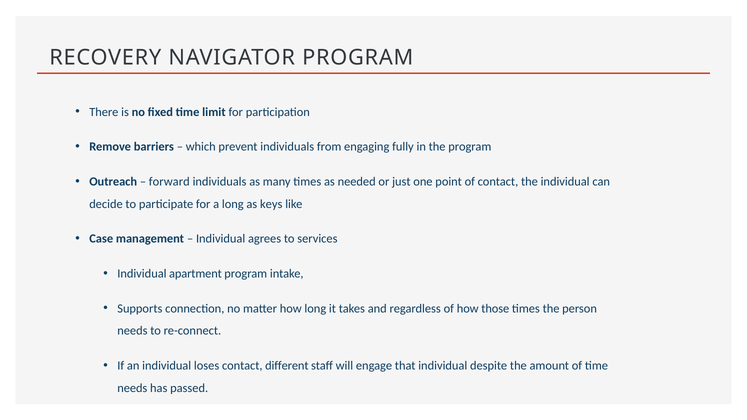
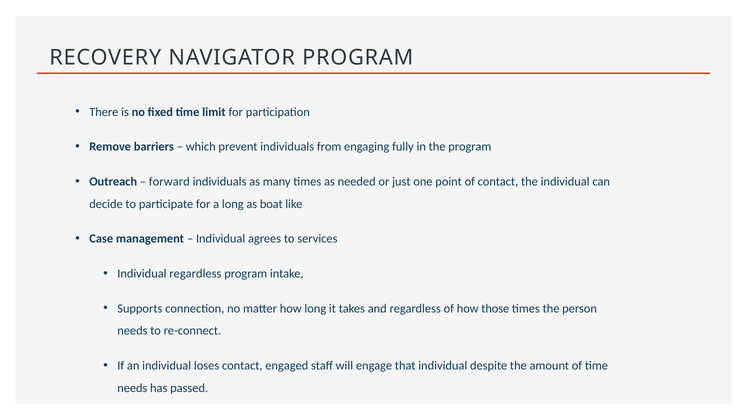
keys: keys -> boat (271, 204)
Individual apartment: apartment -> regardless (195, 274)
different: different -> engaged (287, 366)
